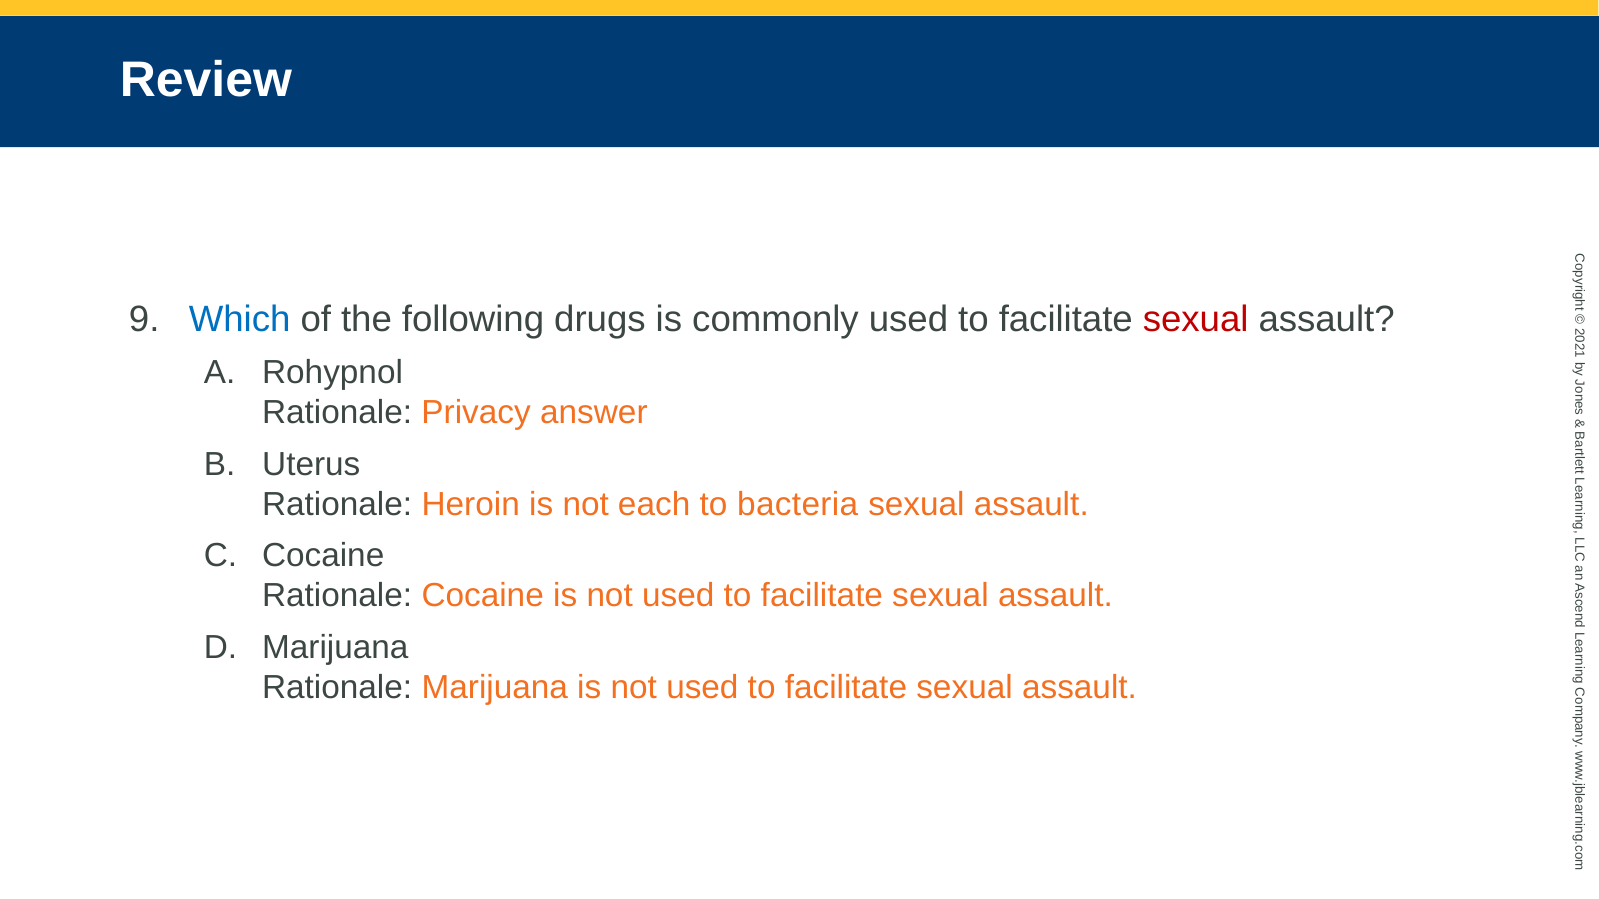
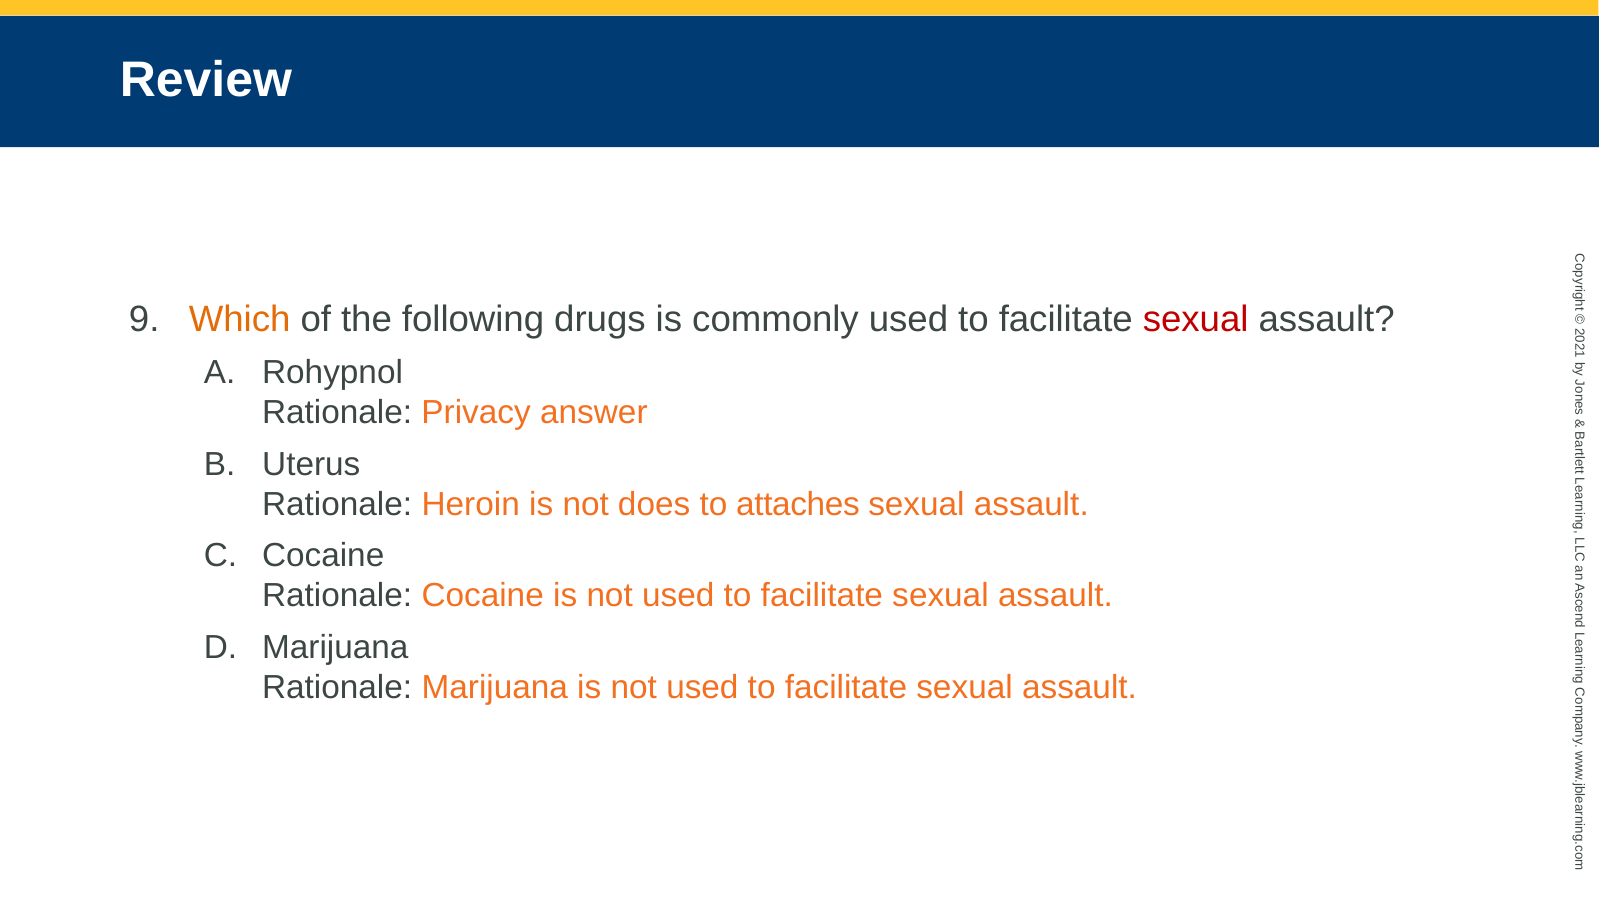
Which colour: blue -> orange (240, 320)
each: each -> does (654, 505)
bacteria: bacteria -> attaches (798, 505)
